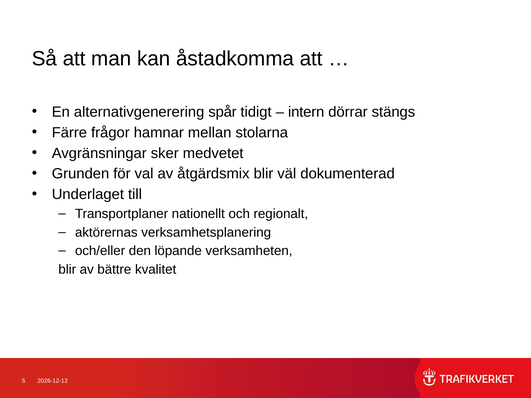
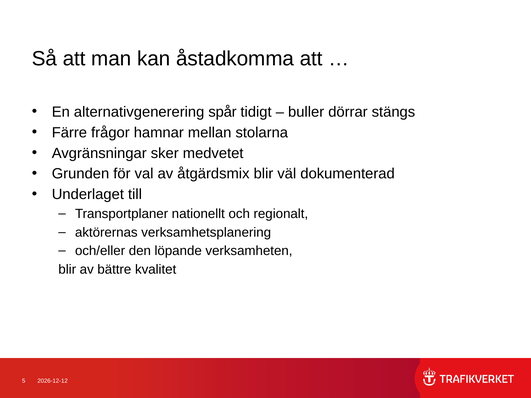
intern: intern -> buller (306, 112)
